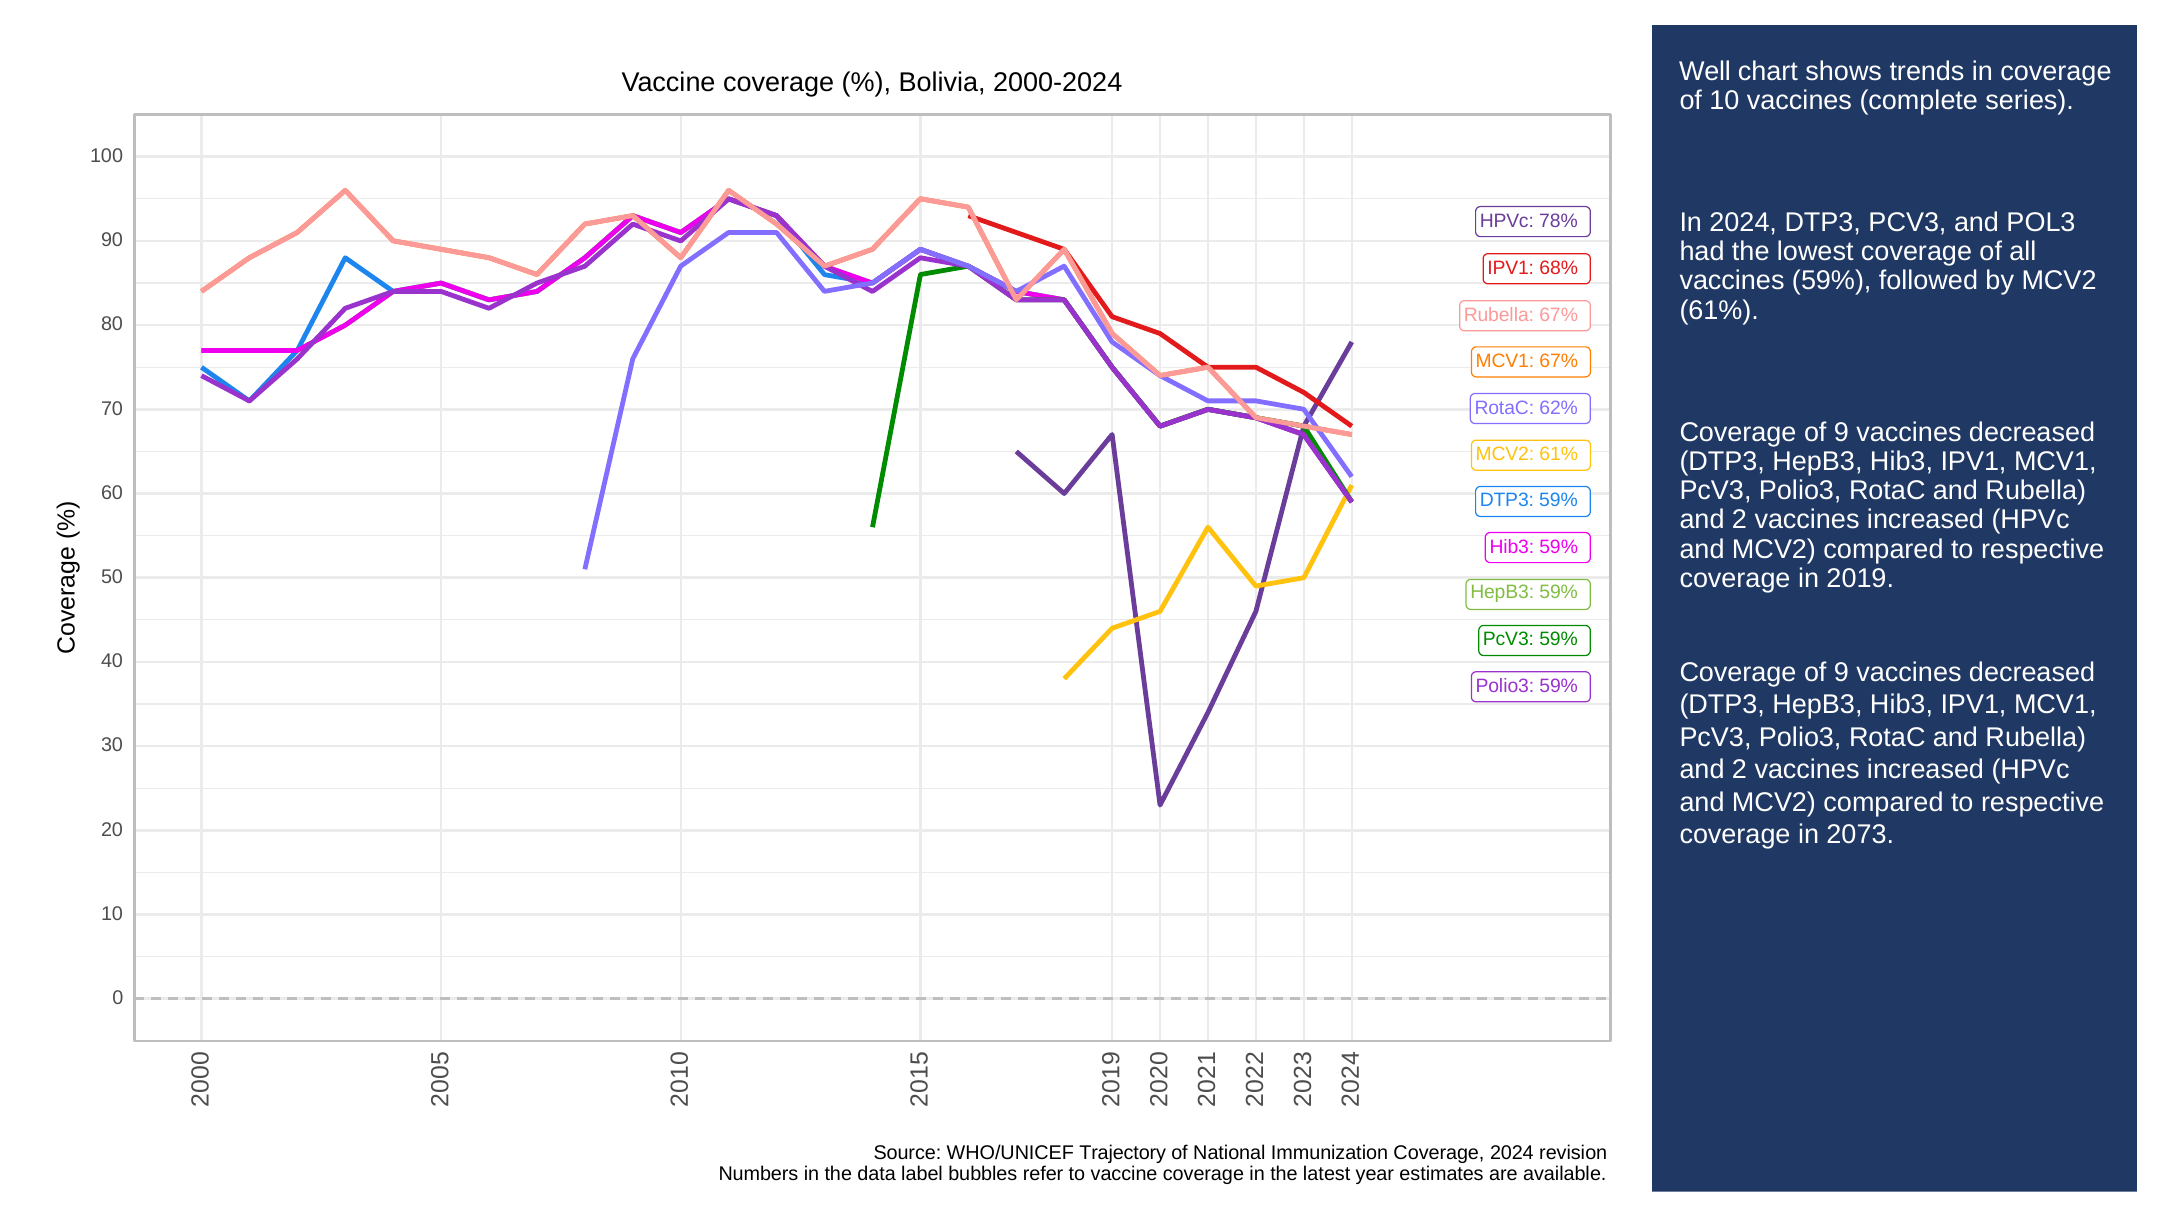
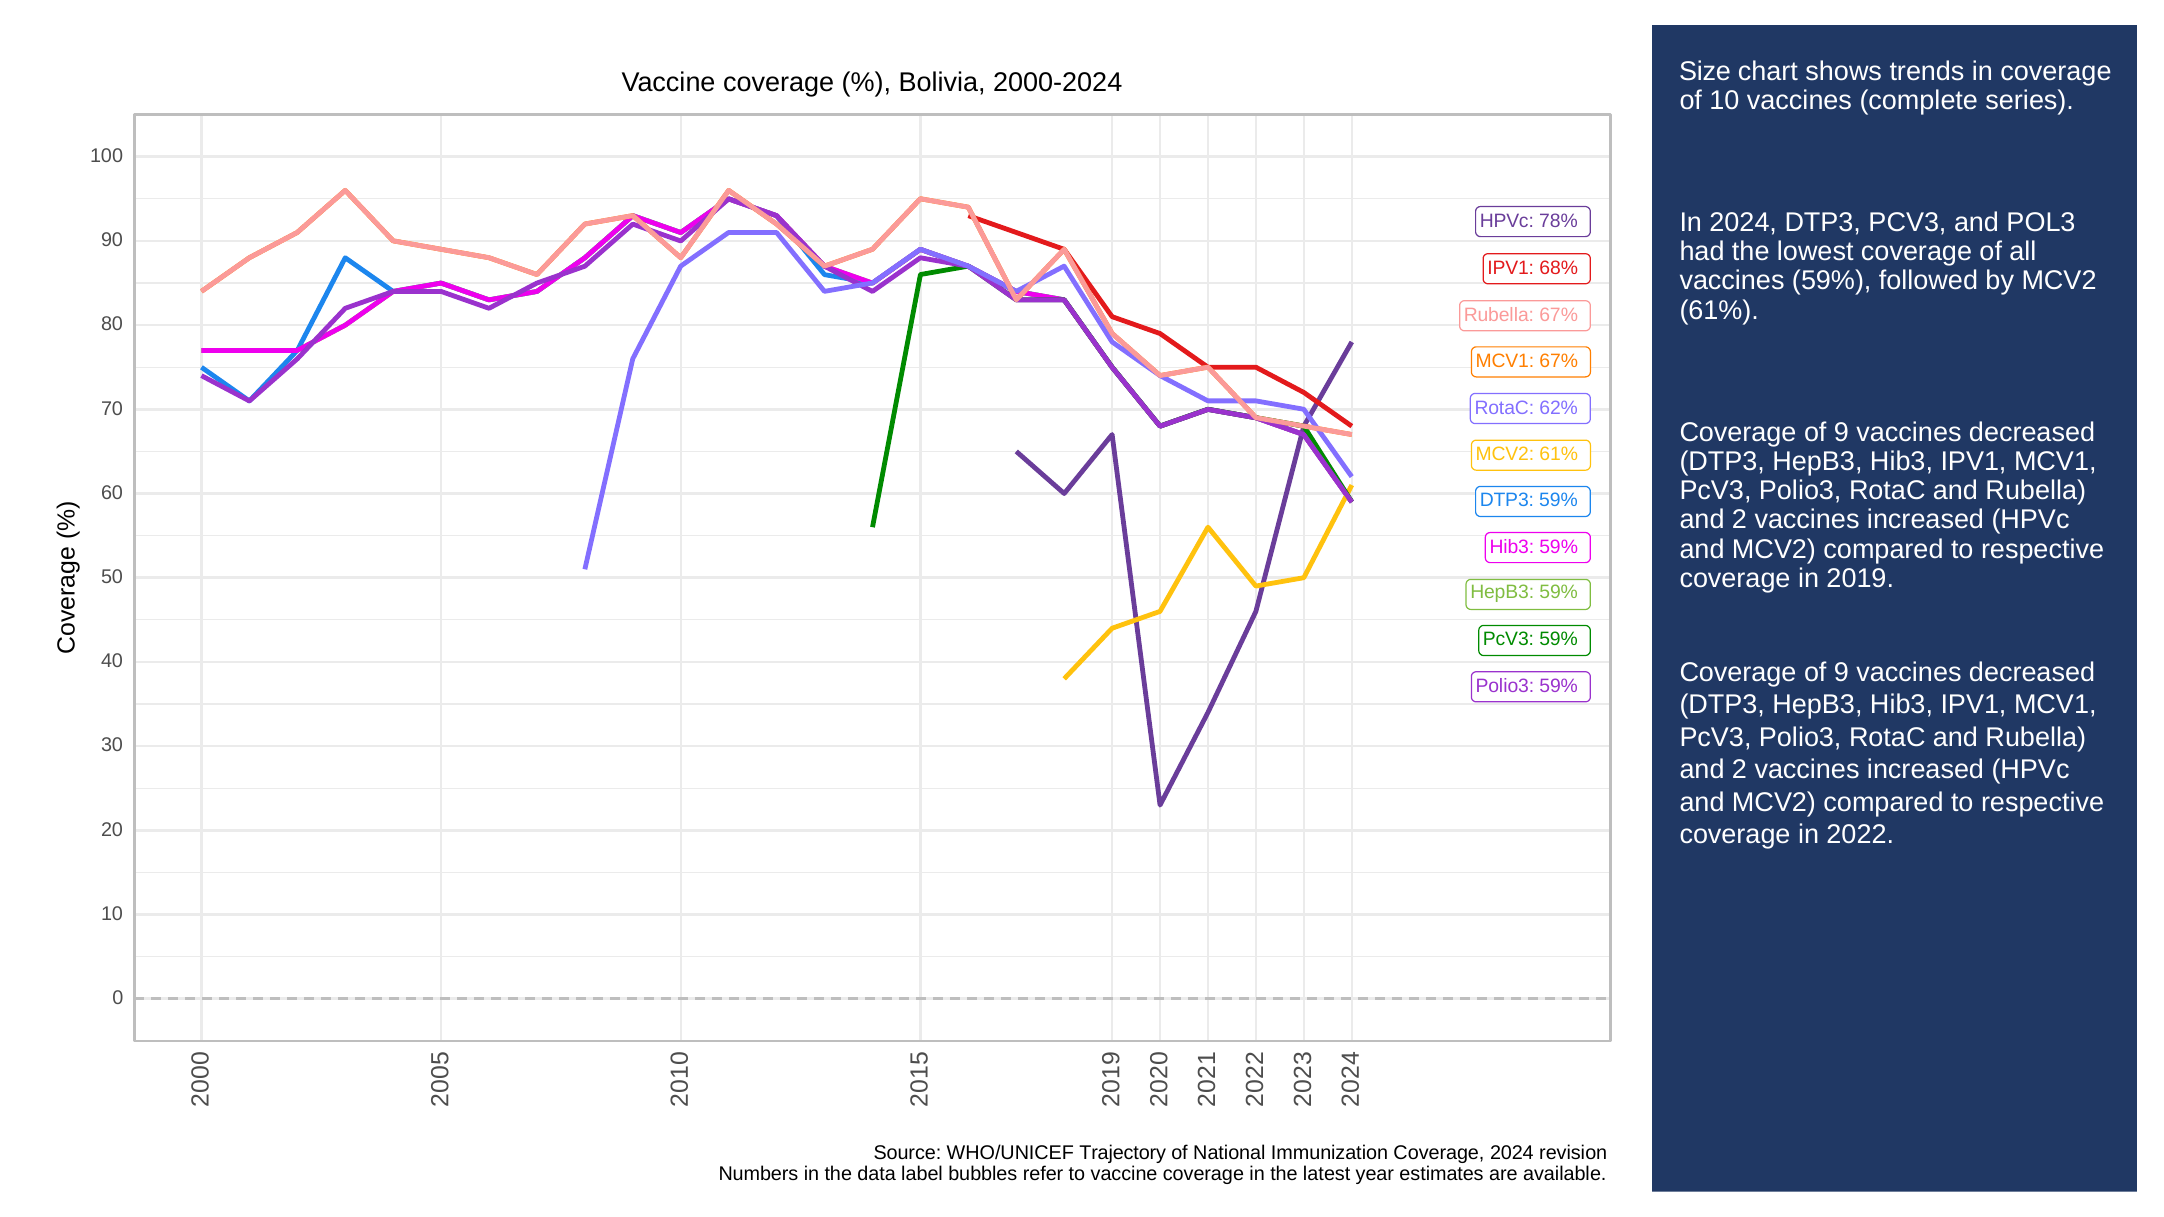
Well: Well -> Size (1705, 71)
2073: 2073 -> 2022 (1860, 835)
